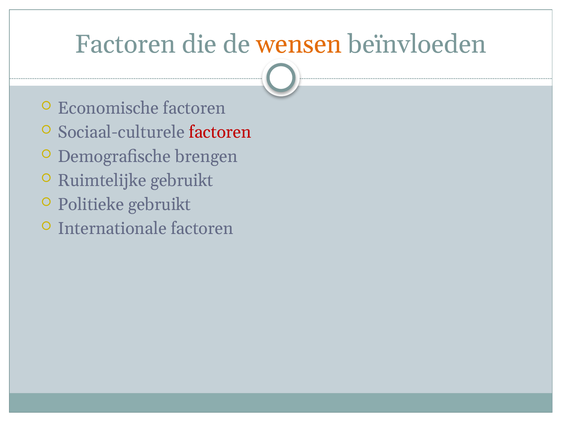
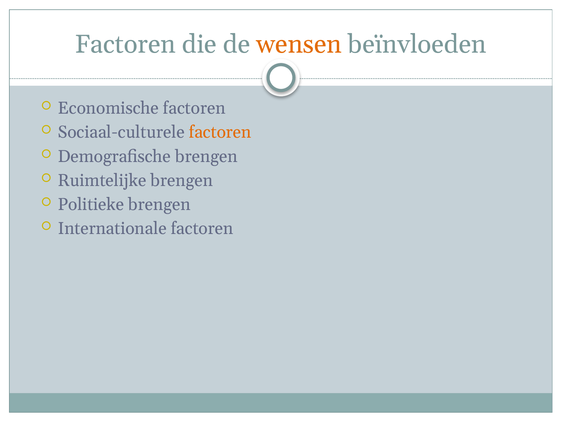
factoren colour: red -> orange (220, 132)
Ruimtelijke gebruikt: gebruikt -> brengen (182, 180)
Politieke gebruikt: gebruikt -> brengen (159, 204)
